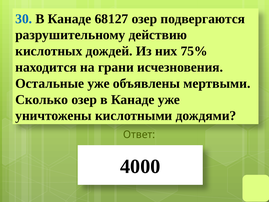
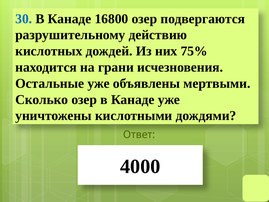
68127: 68127 -> 16800 (111, 19)
